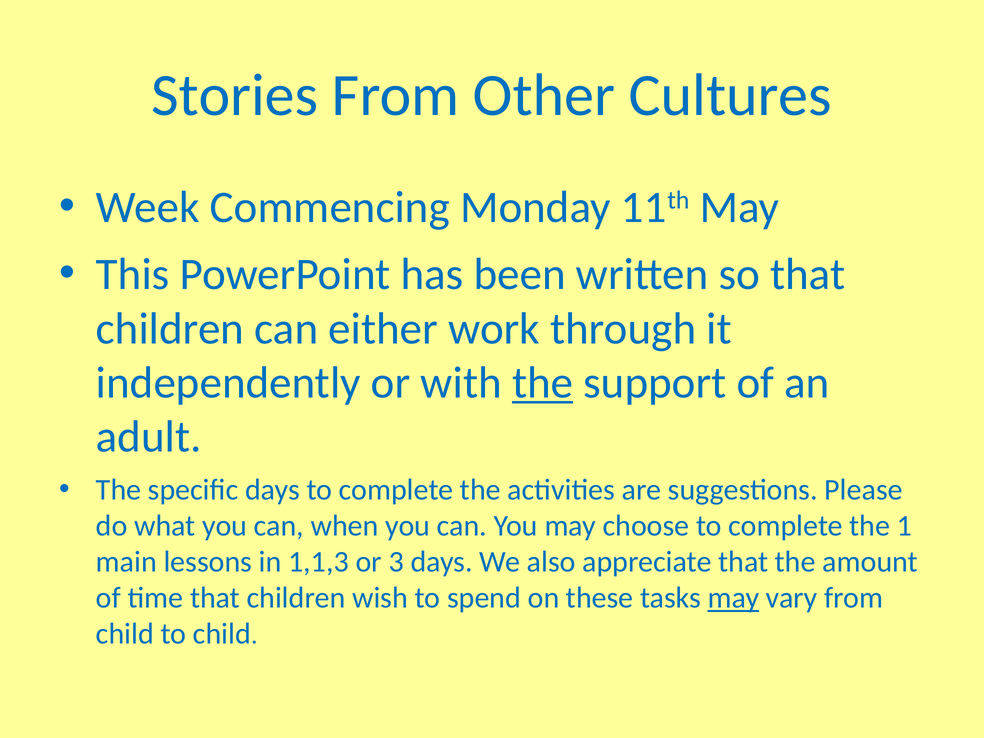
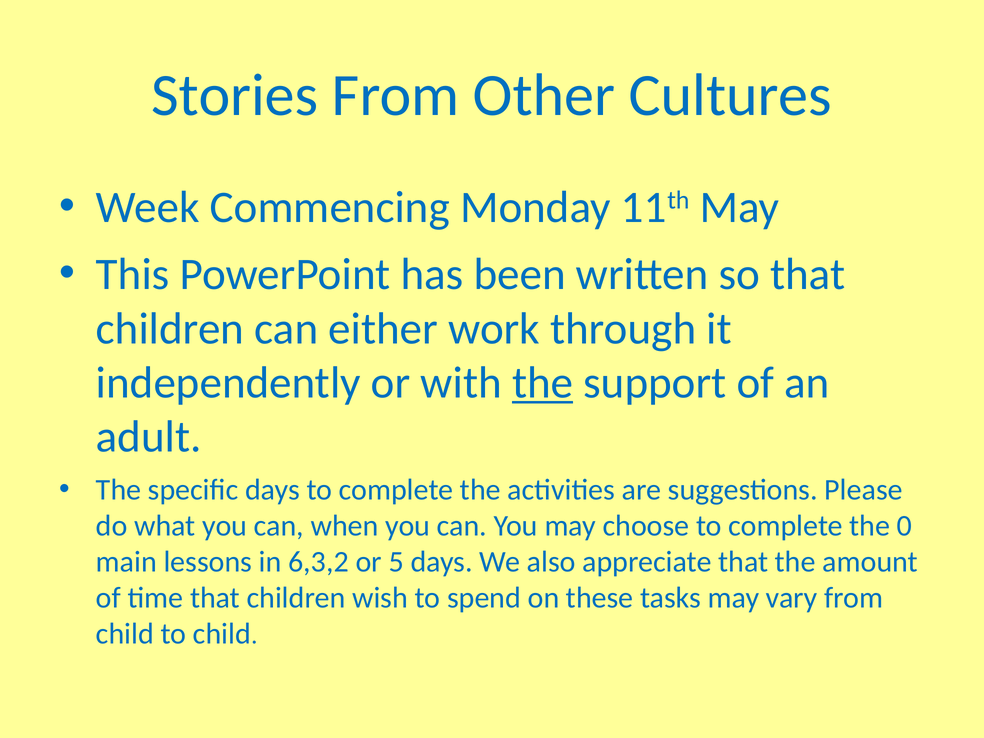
1: 1 -> 0 (904, 526)
1,1,3: 1,1,3 -> 6,3,2 (319, 562)
3: 3 -> 5 (396, 562)
may underline: present -> none (734, 598)
